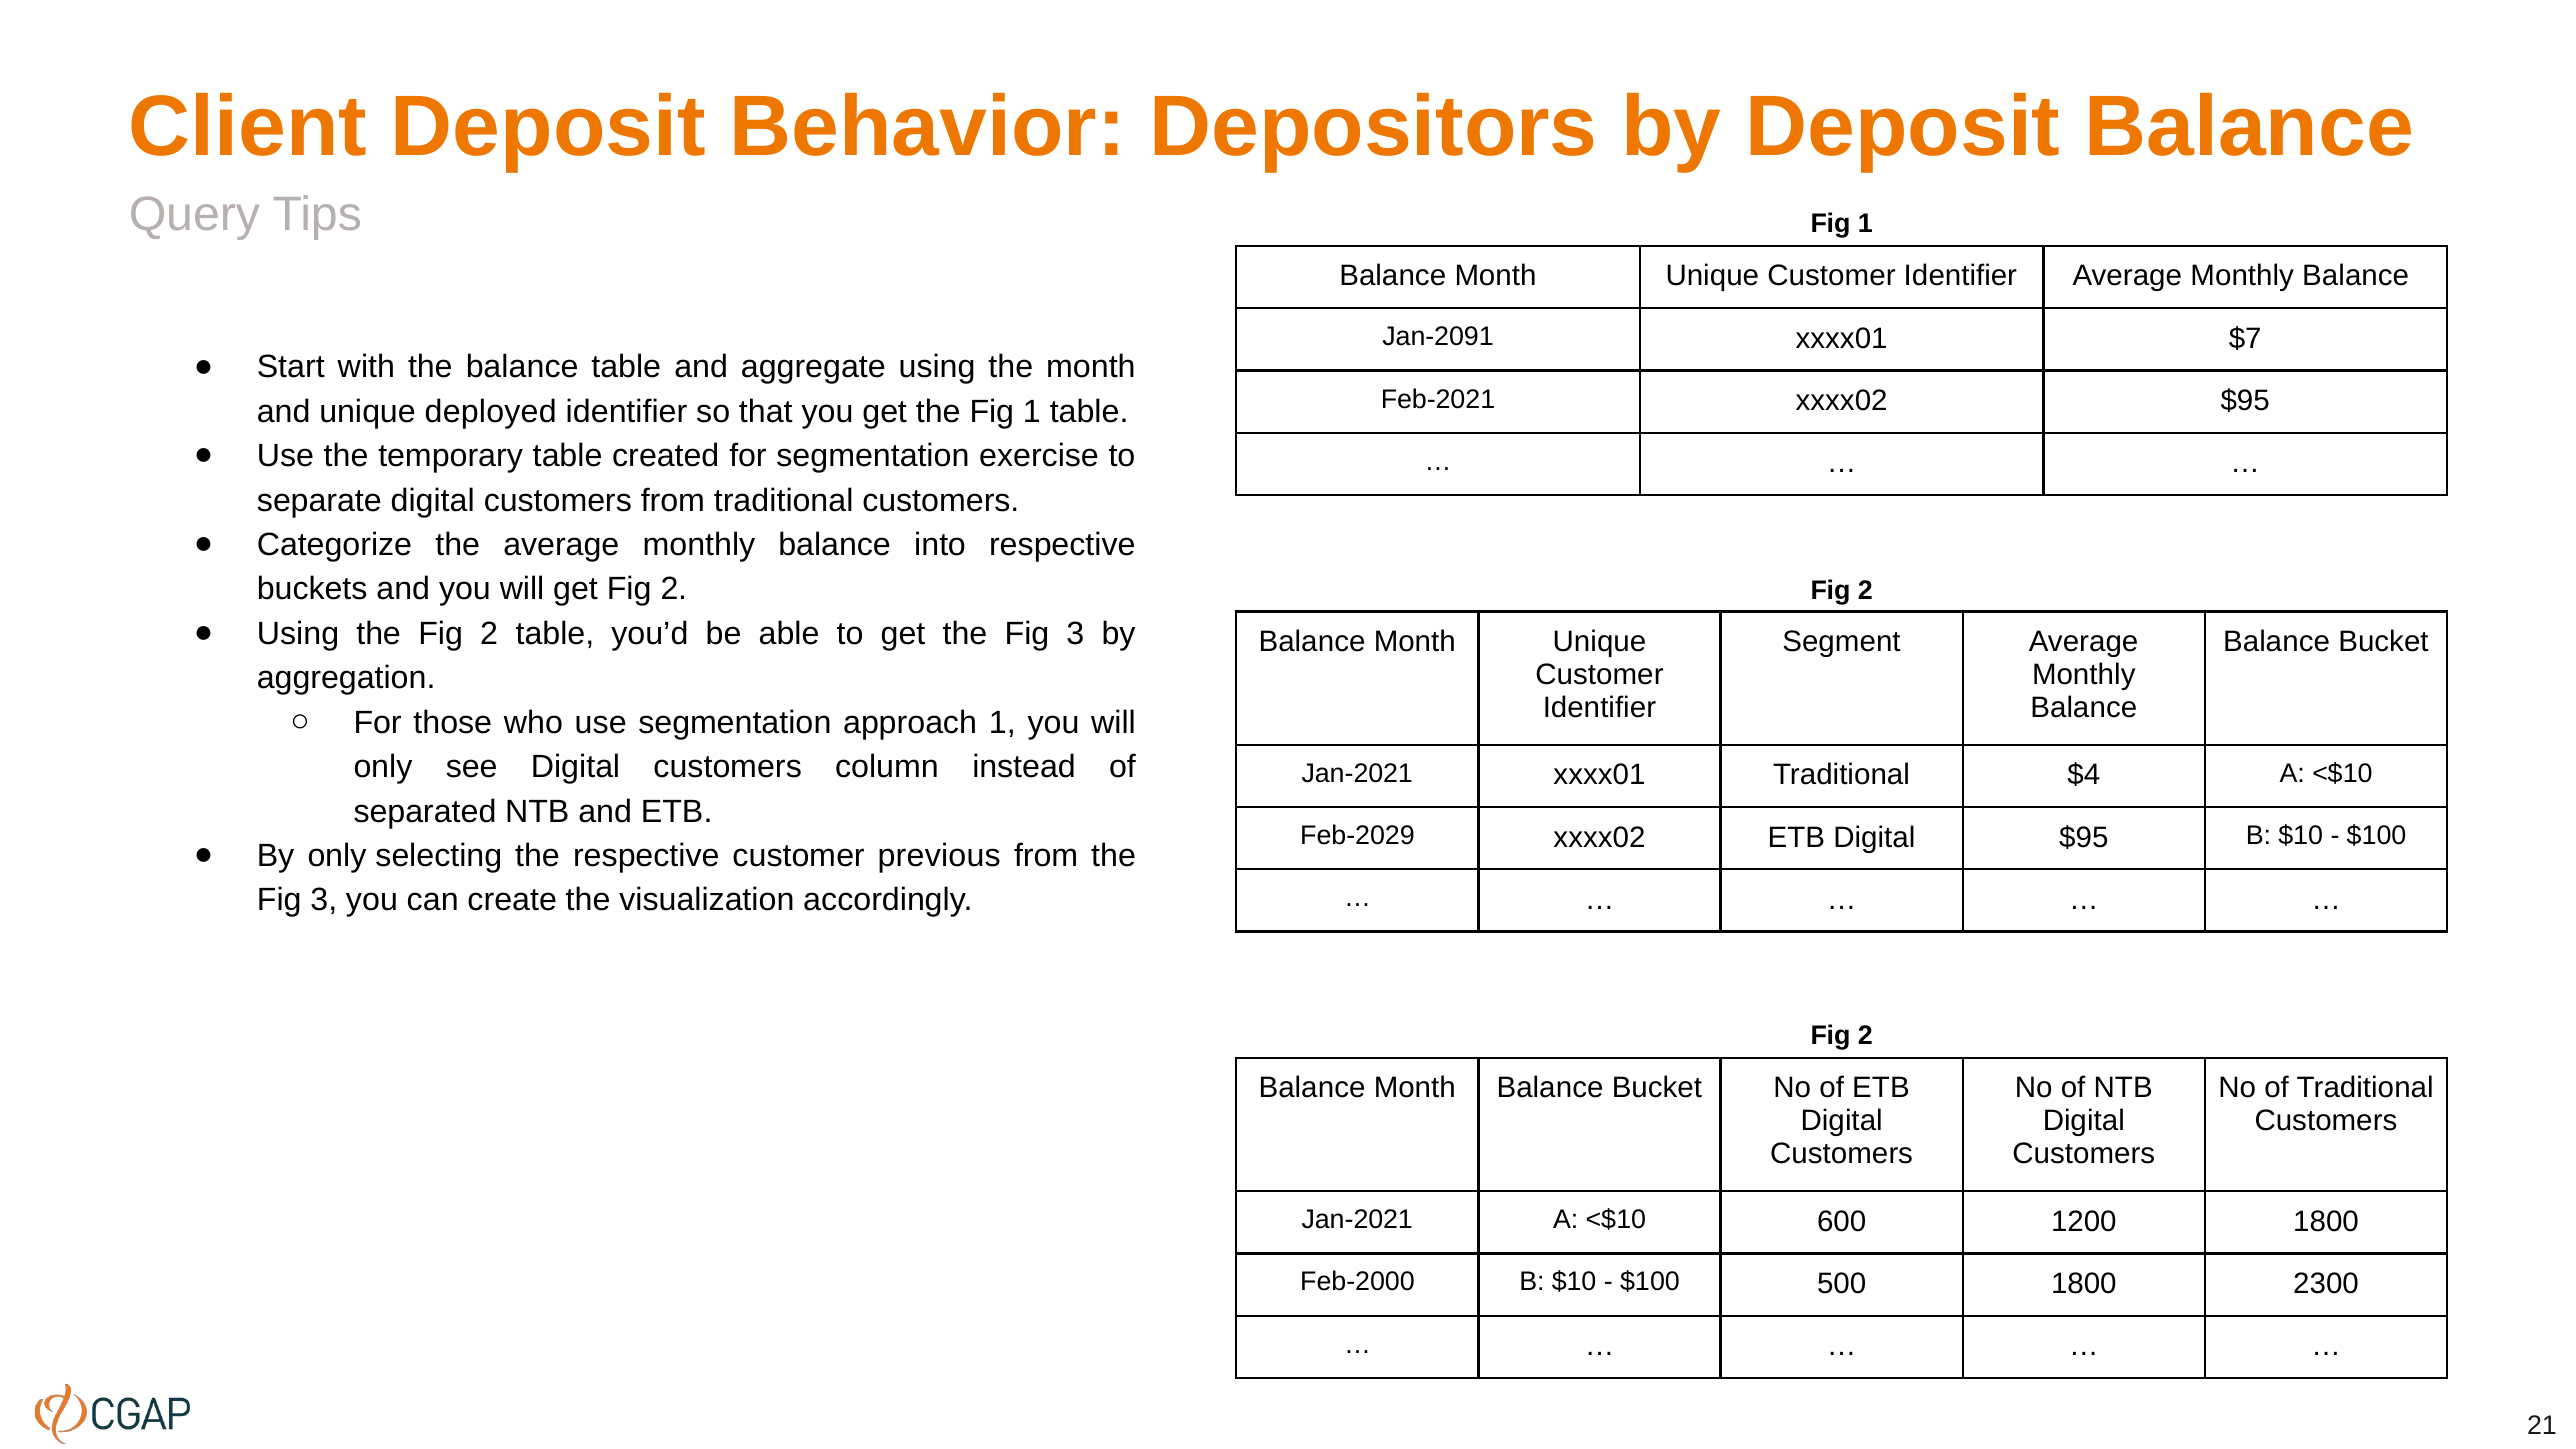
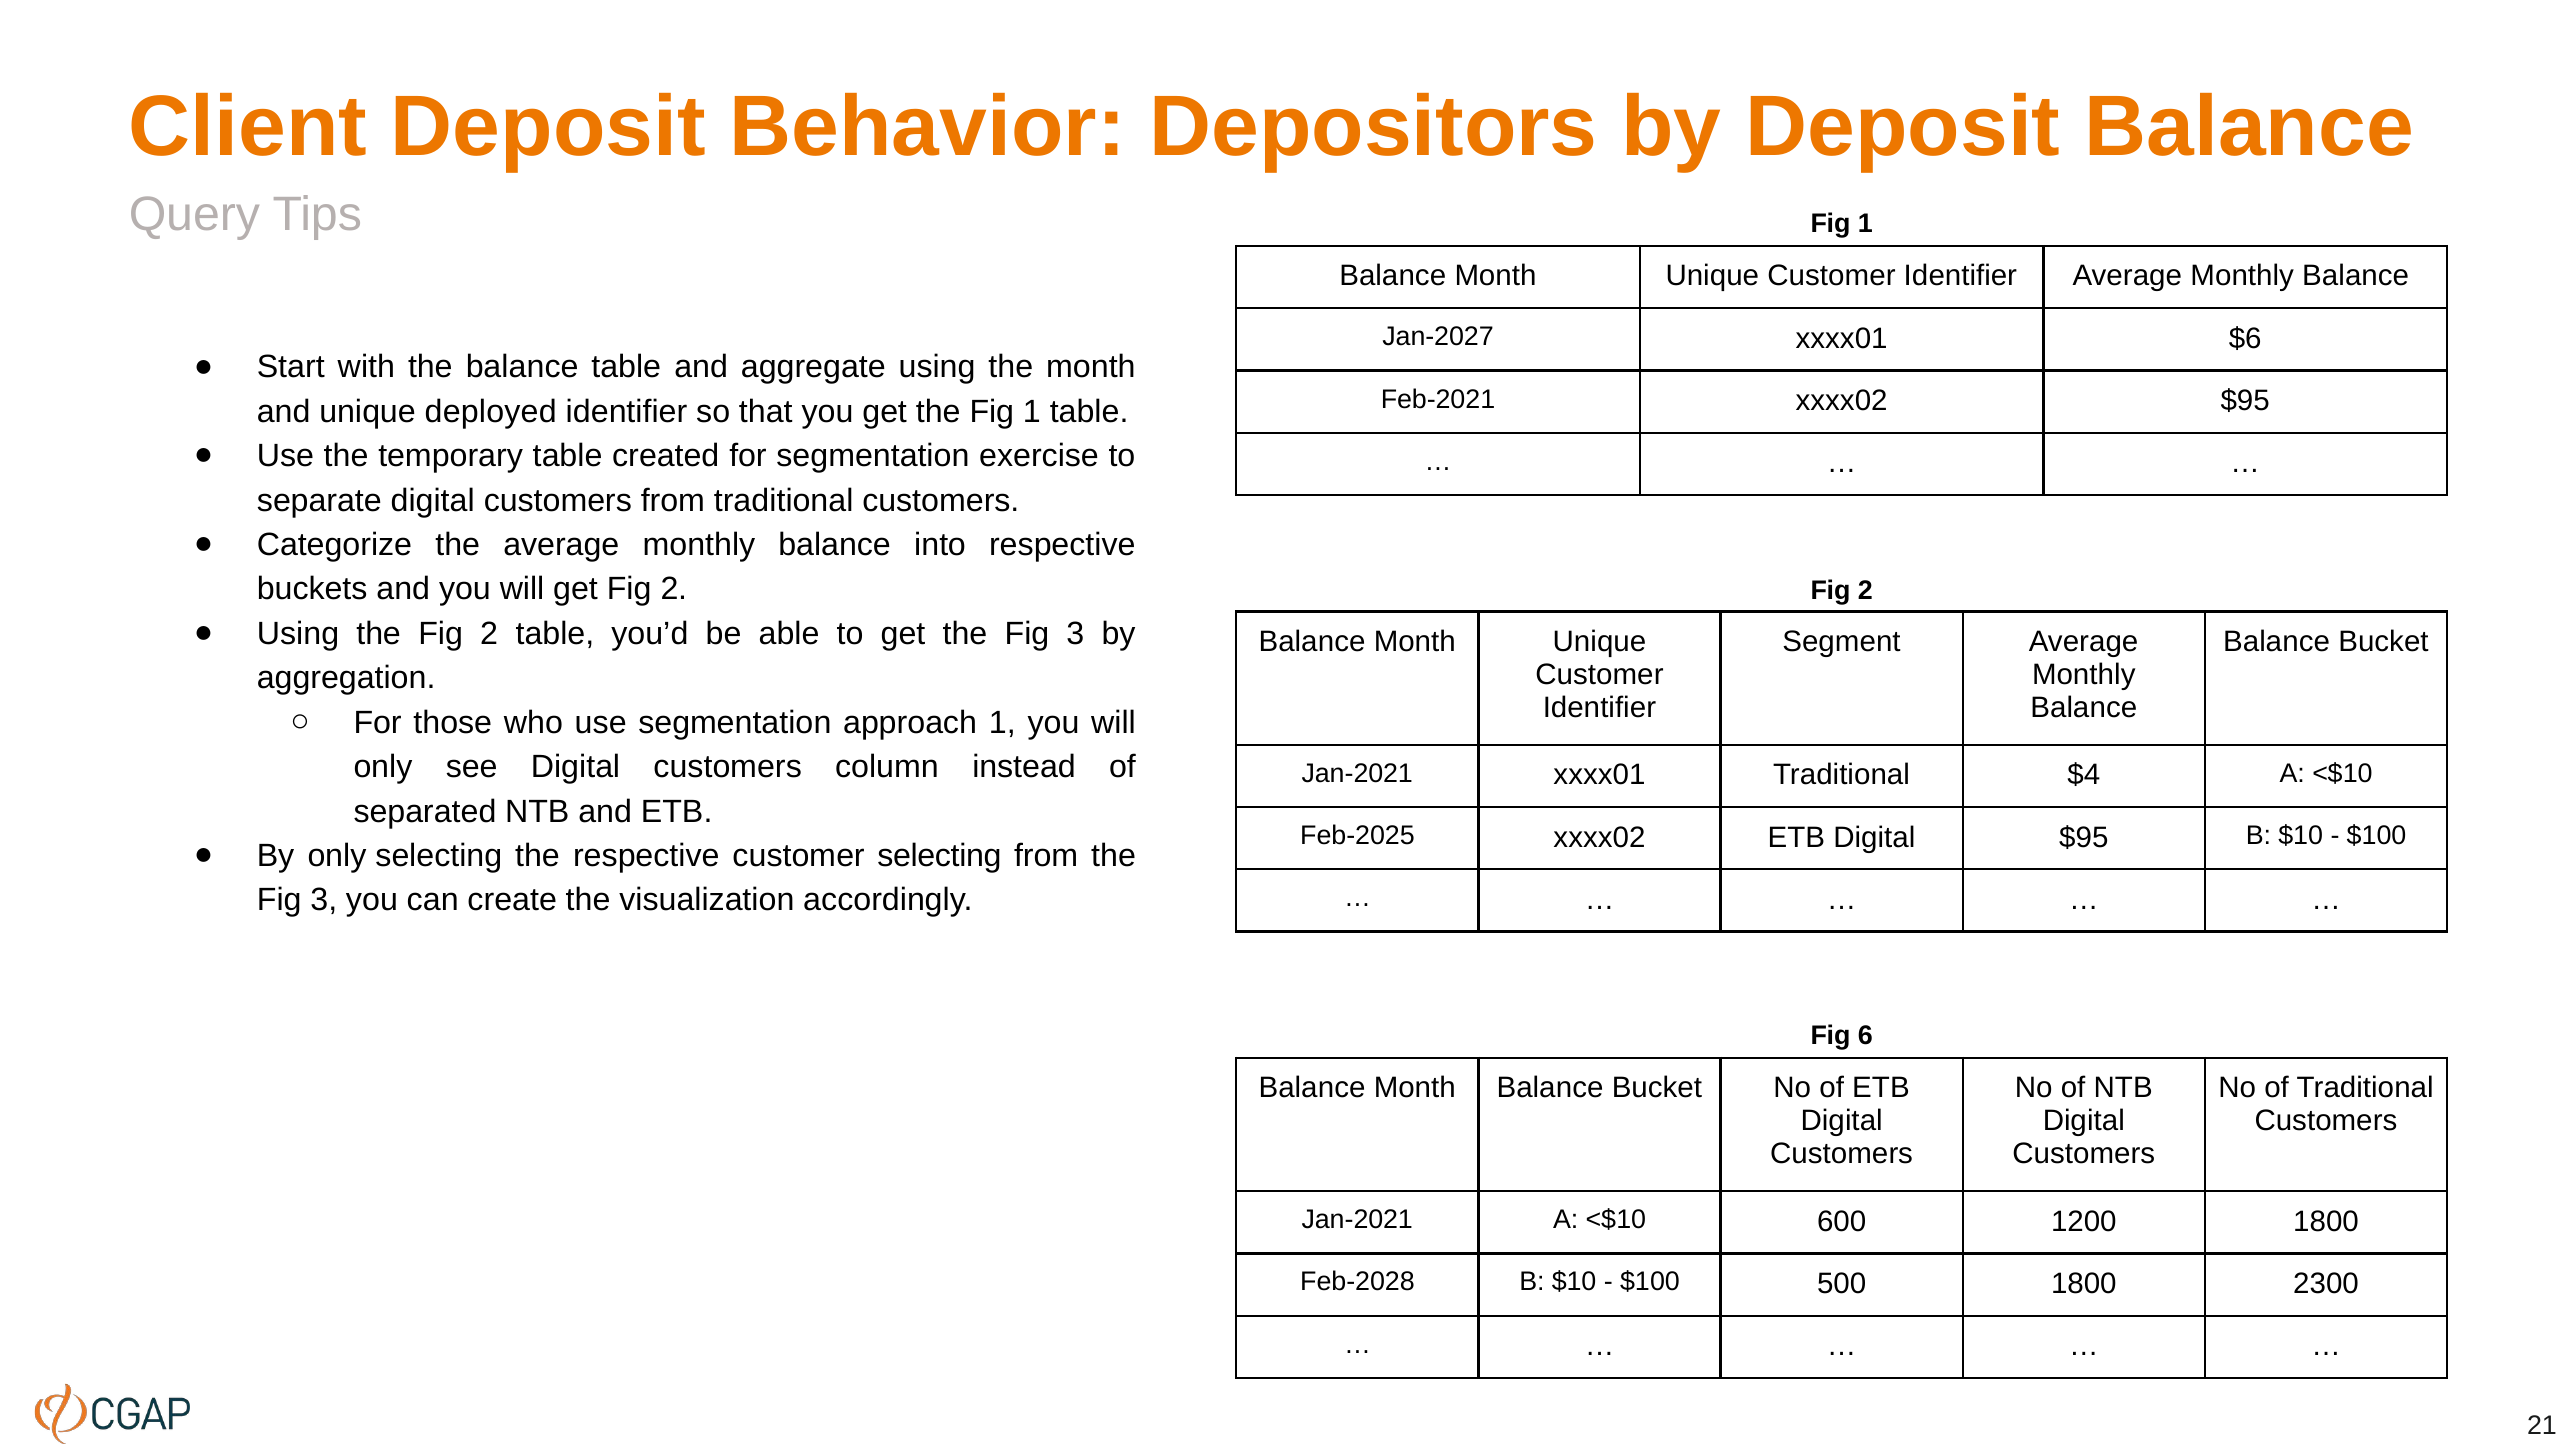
Jan-2091: Jan-2091 -> Jan-2027 (1438, 337)
$7: $7 -> $6 (2245, 339)
Feb-2029: Feb-2029 -> Feb-2025 (1357, 836)
customer previous: previous -> selecting (939, 856)
2: 2 -> 6 (1865, 1035)
Feb-2000: Feb-2000 -> Feb-2028 (1357, 1282)
